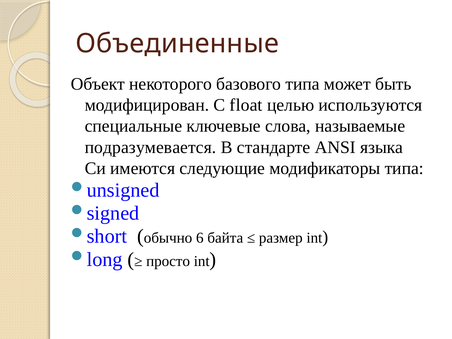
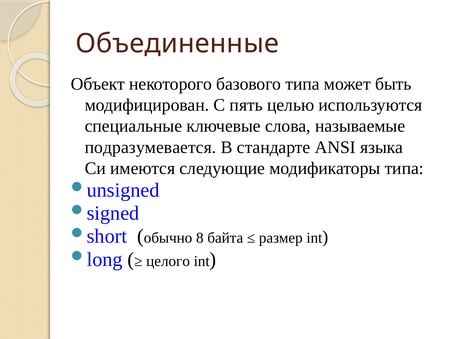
float: float -> пять (246, 105)
6: 6 -> 8 (200, 238)
просто: просто -> целого (168, 261)
